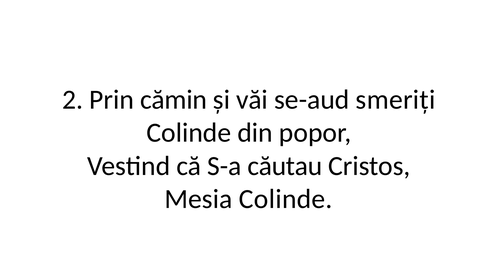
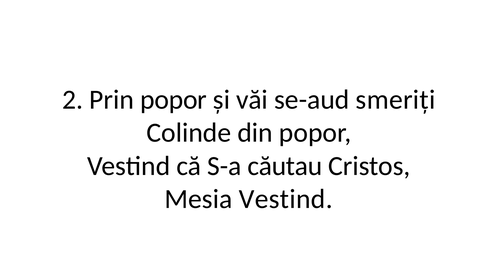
Prin cămin: cămin -> popor (174, 100)
Mesia Colinde: Colinde -> Vestind (286, 199)
